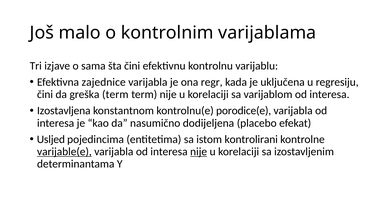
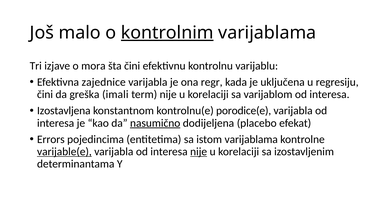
kontrolnim underline: none -> present (167, 33)
sama: sama -> mora (93, 66)
greška term: term -> imali (115, 95)
nasumično underline: none -> present (155, 123)
Usljed: Usljed -> Errors (51, 140)
istom kontrolirani: kontrolirani -> varijablama (251, 140)
